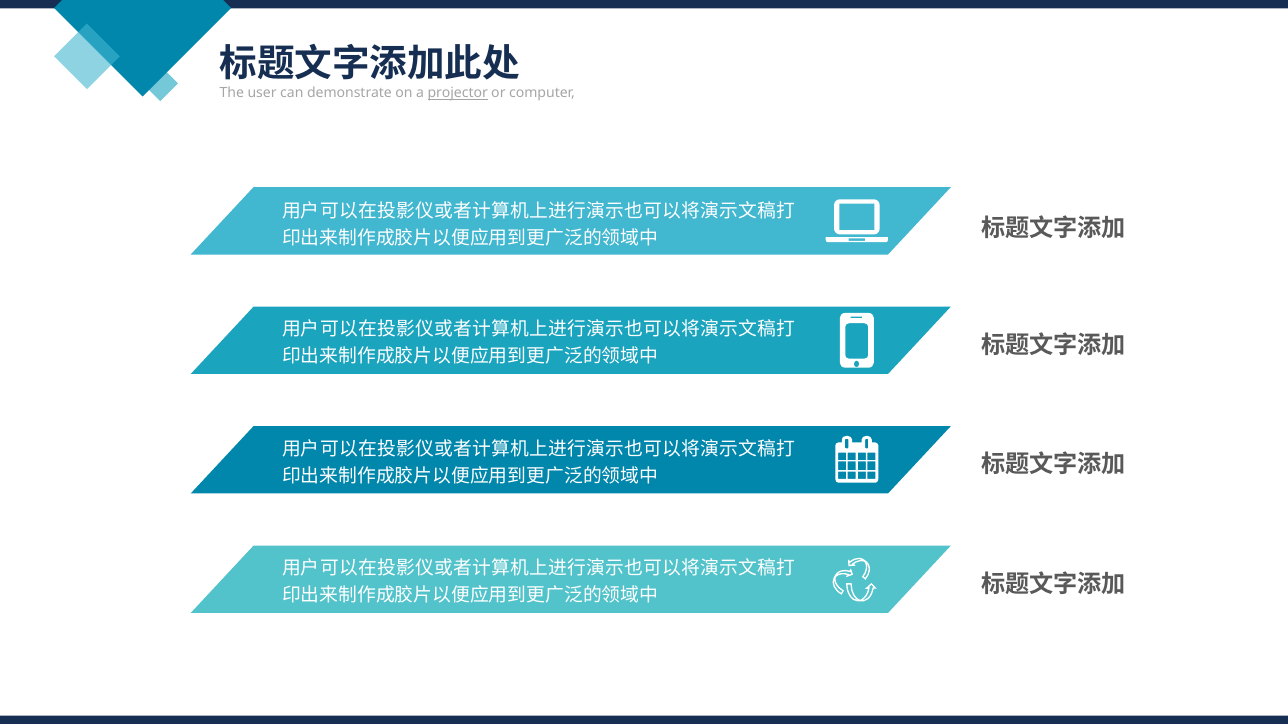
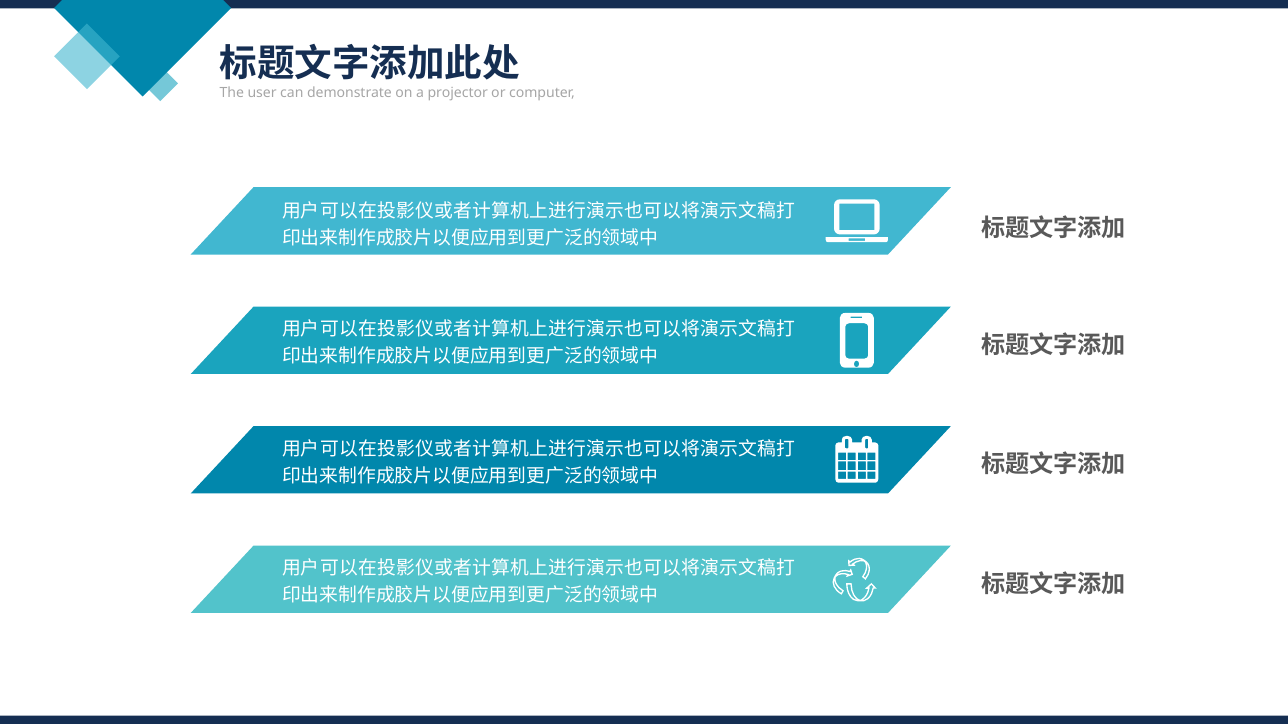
projector underline: present -> none (458, 93)
